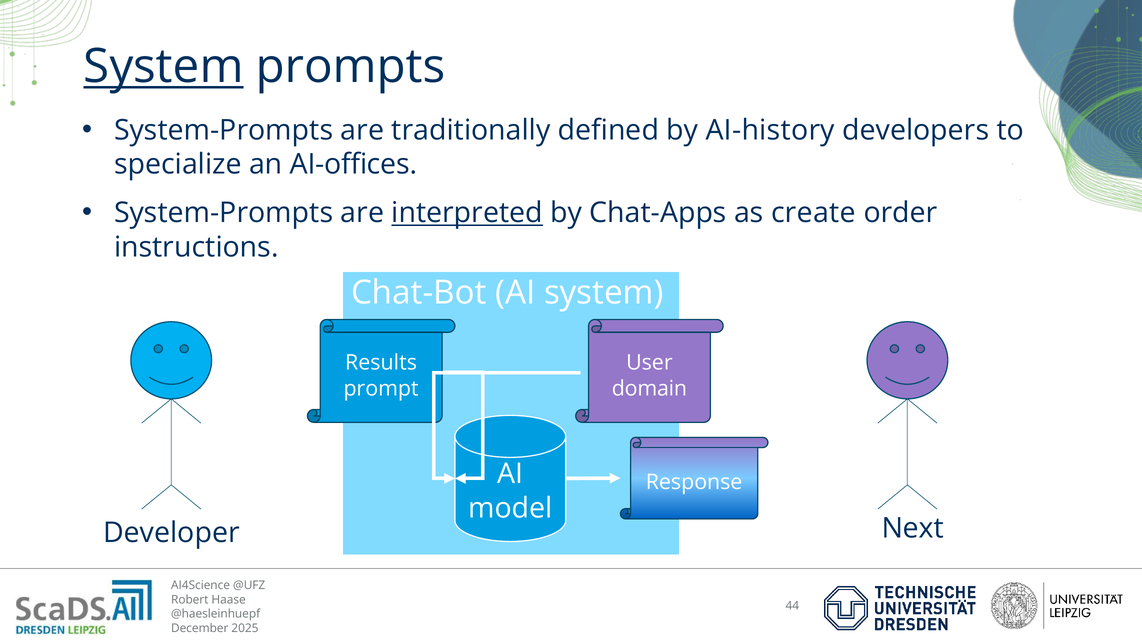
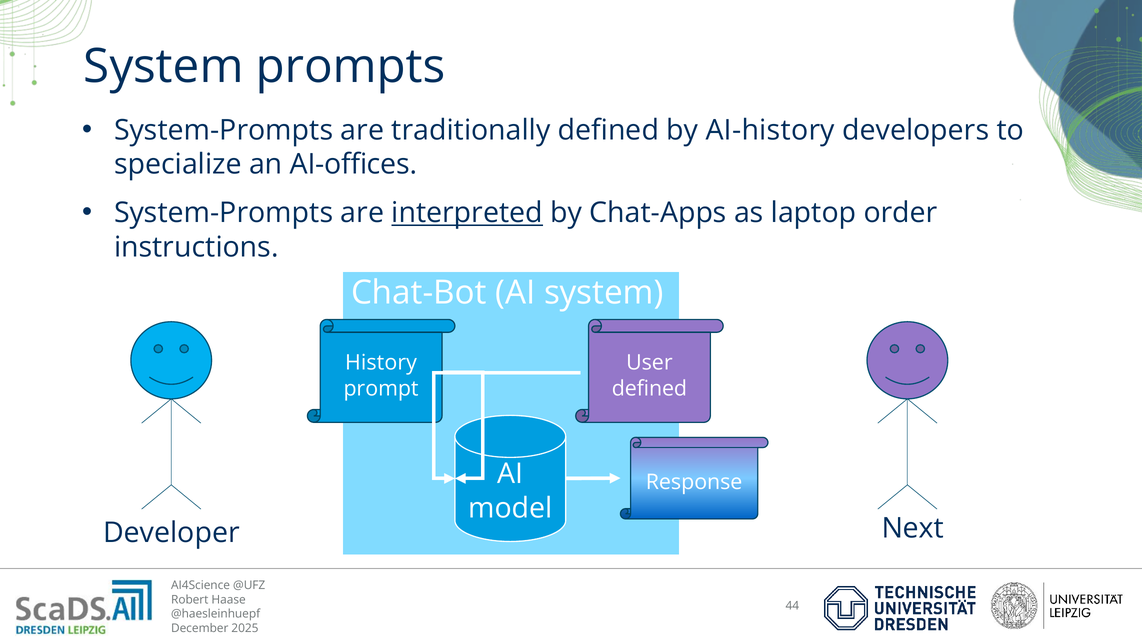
System underline: present -> none (164, 67)
create: create -> laptop (814, 213)
Results: Results -> History (381, 362)
domain: domain -> defined (649, 388)
